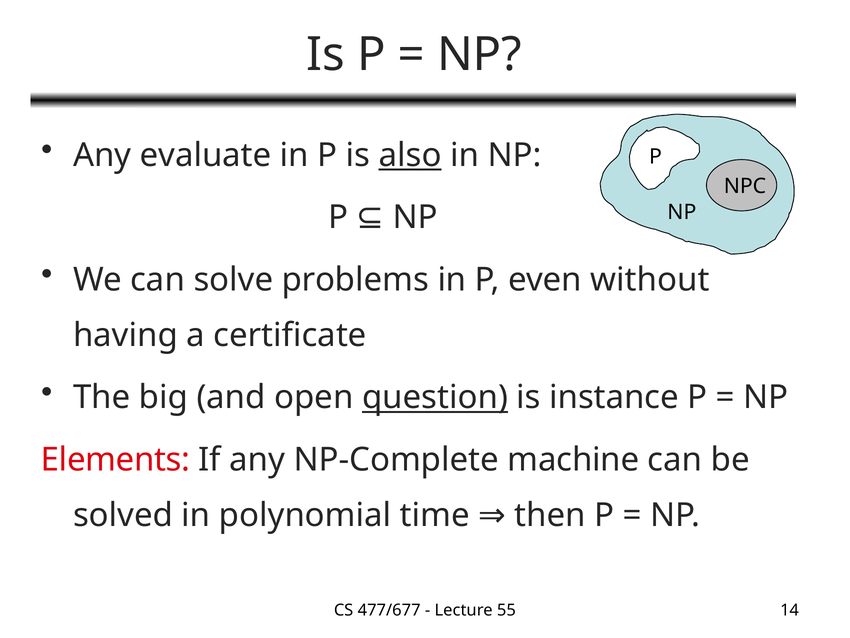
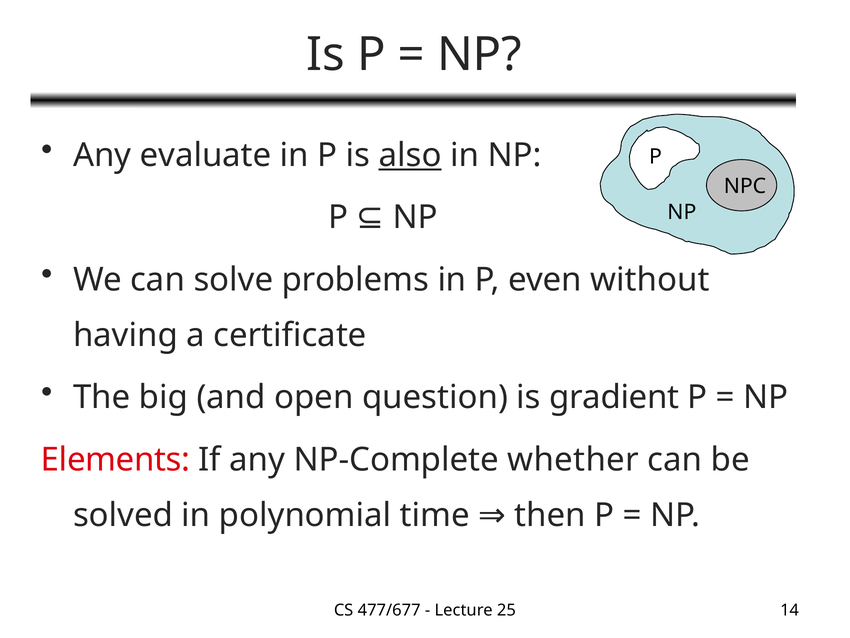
question underline: present -> none (435, 397)
instance: instance -> gradient (614, 397)
machine: machine -> whether (573, 459)
55: 55 -> 25 (506, 610)
